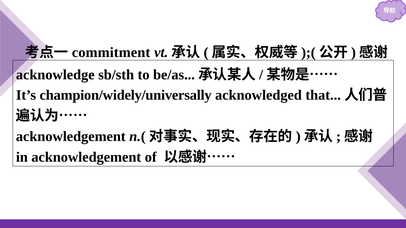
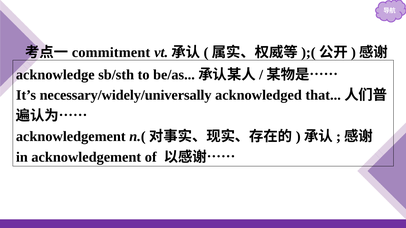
champion/widely/universally: champion/widely/universally -> necessary/widely/universally (126, 95)
